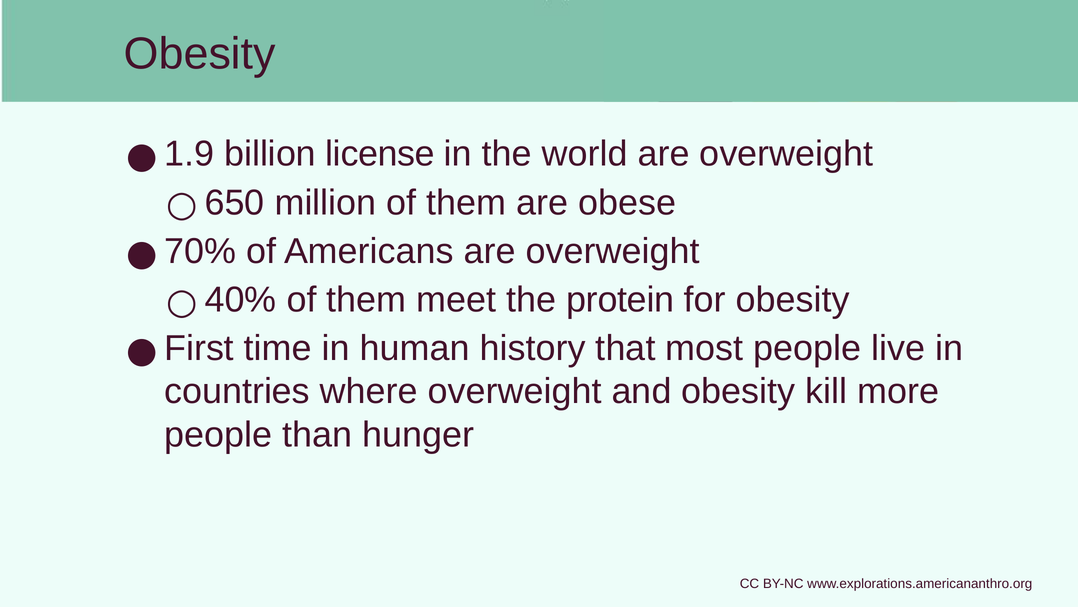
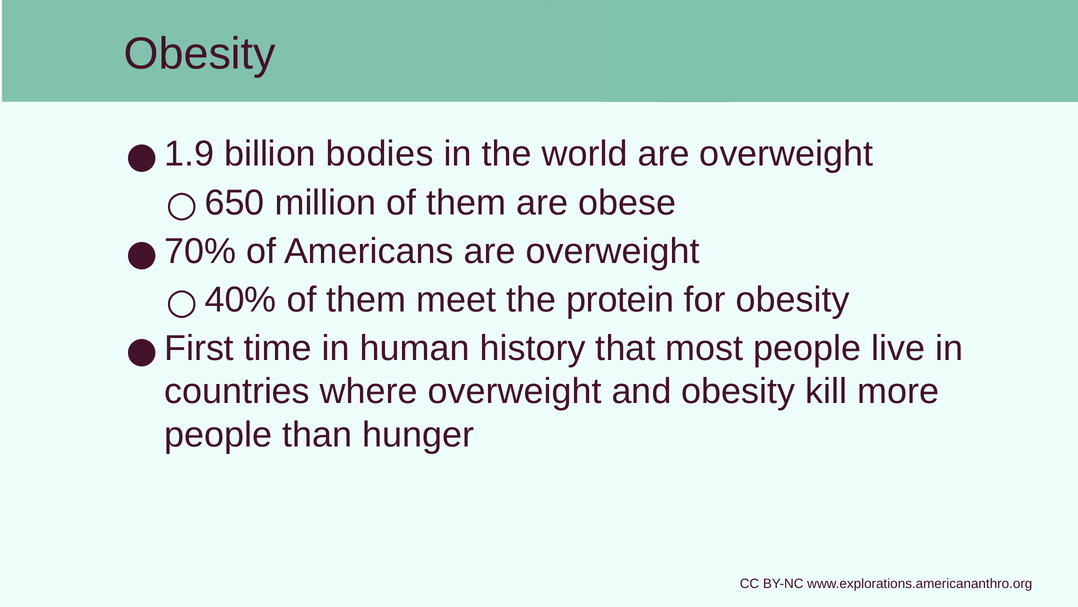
license: license -> bodies (380, 154)
